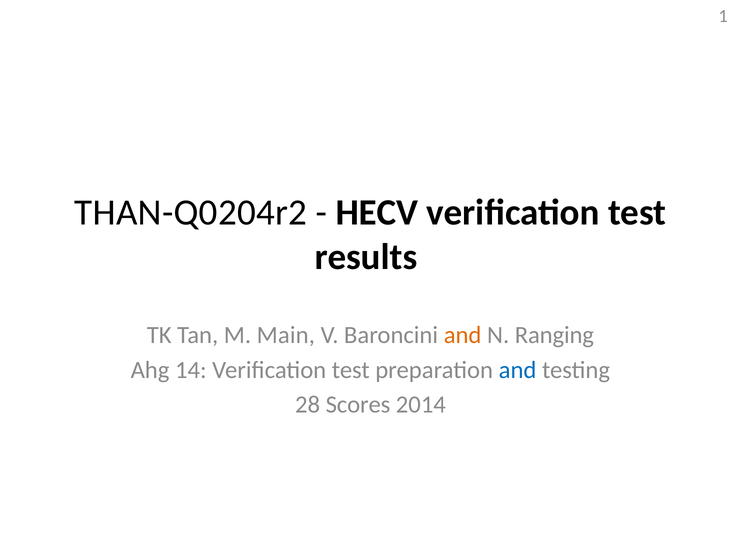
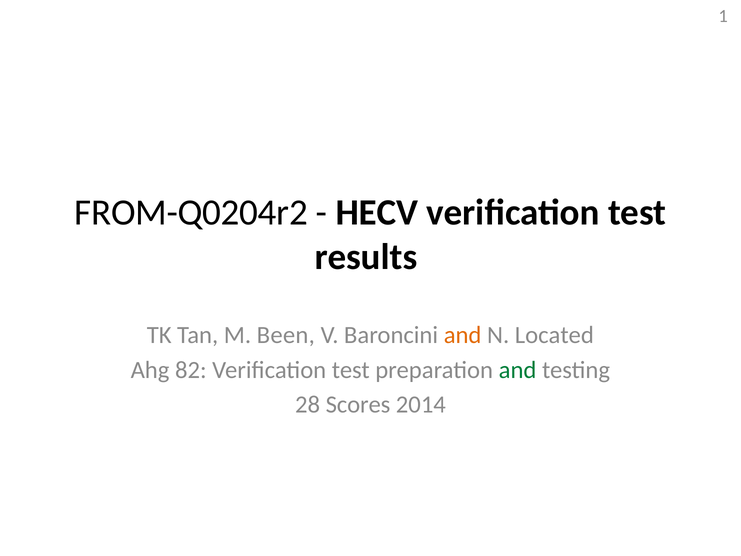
THAN-Q0204r2: THAN-Q0204r2 -> FROM-Q0204r2 (191, 213)
Main: Main -> Been (286, 335)
Ranging: Ranging -> Located (554, 335)
14: 14 -> 82 (191, 370)
and colour: blue -> green (518, 370)
